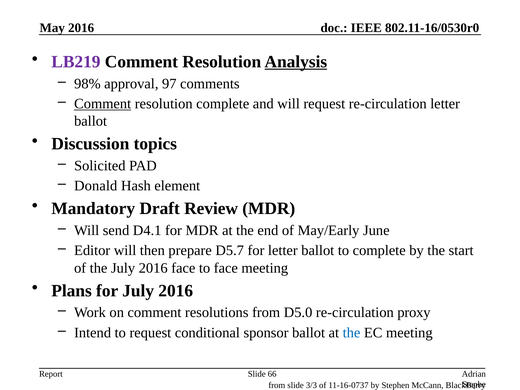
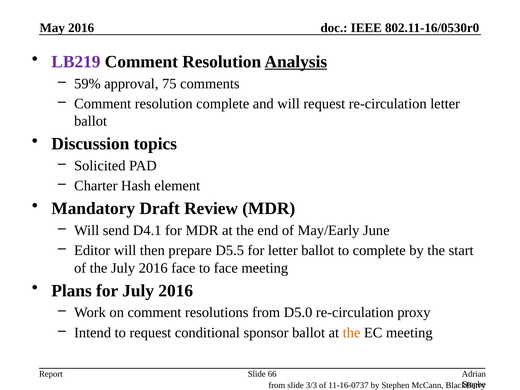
98%: 98% -> 59% (87, 84)
97: 97 -> 75 (169, 84)
Comment underline: present -> none (103, 104)
Donald: Donald -> Charter (96, 186)
D5.7: D5.7 -> D5.5 (230, 251)
the colour: blue -> orange (352, 333)
